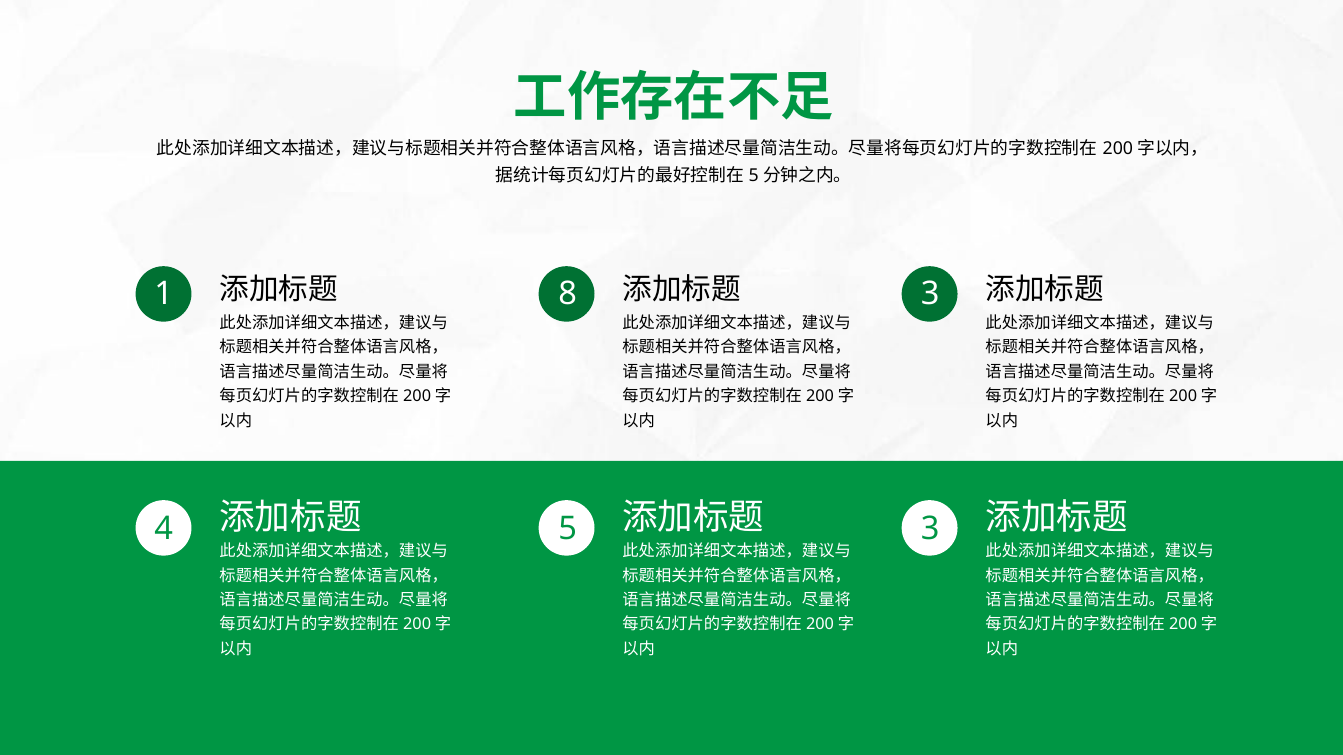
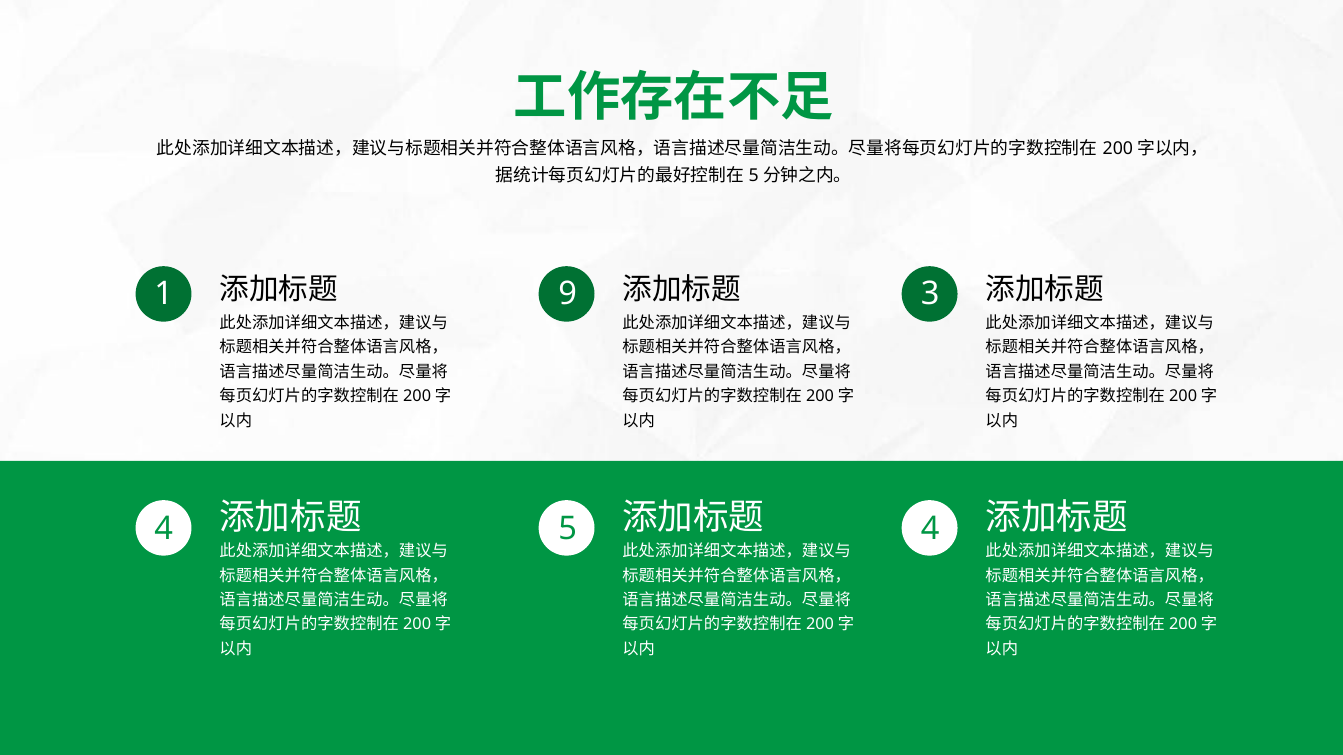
8: 8 -> 9 (568, 294)
5 3: 3 -> 4 (930, 529)
